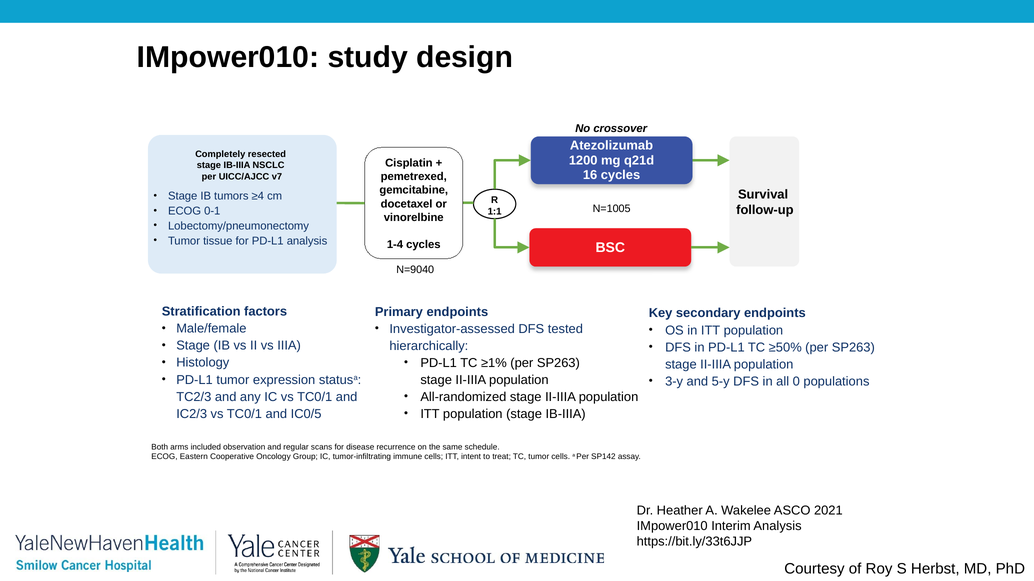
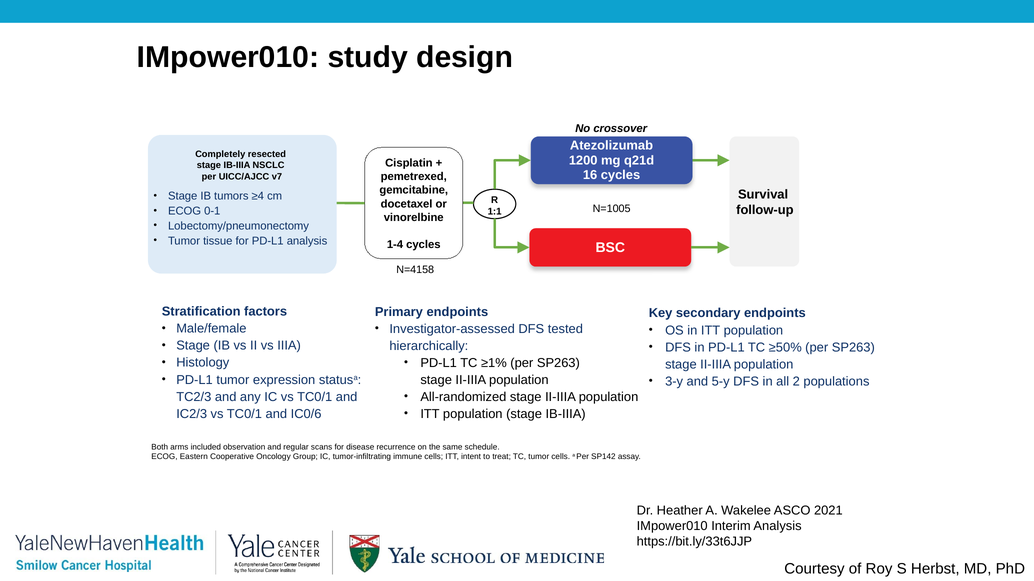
N=9040: N=9040 -> N=4158 (415, 270)
0: 0 -> 2 (796, 382)
IC0/5: IC0/5 -> IC0/6 (306, 414)
